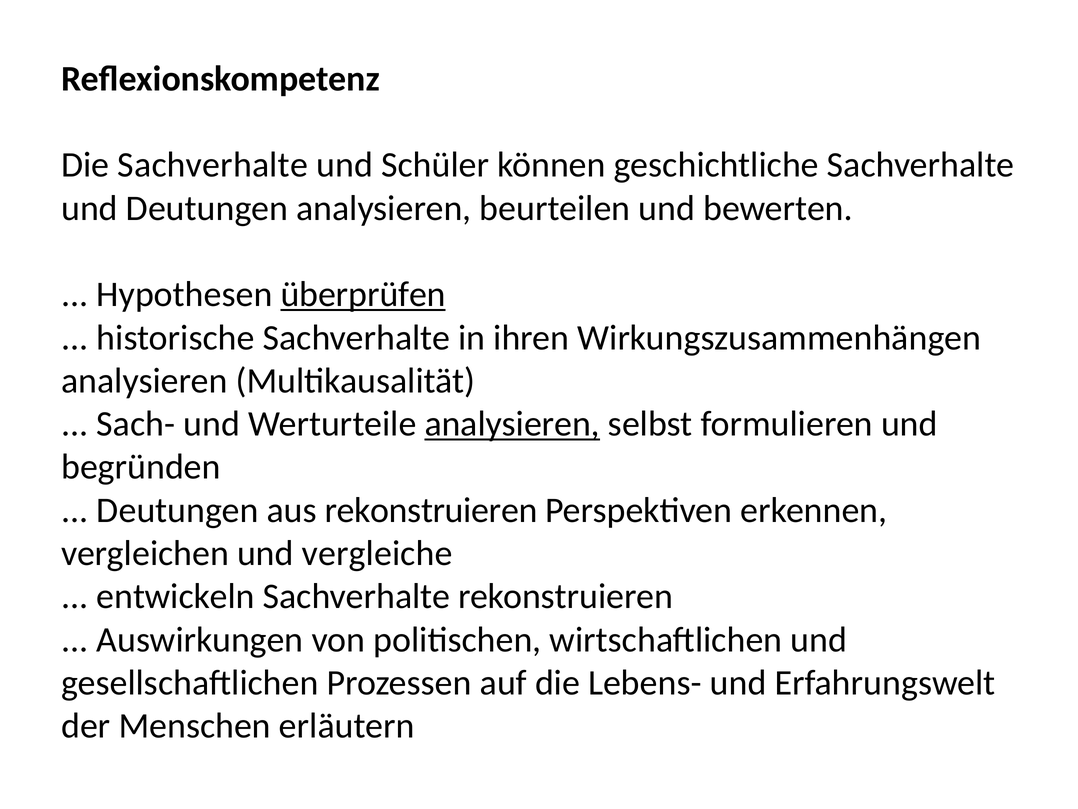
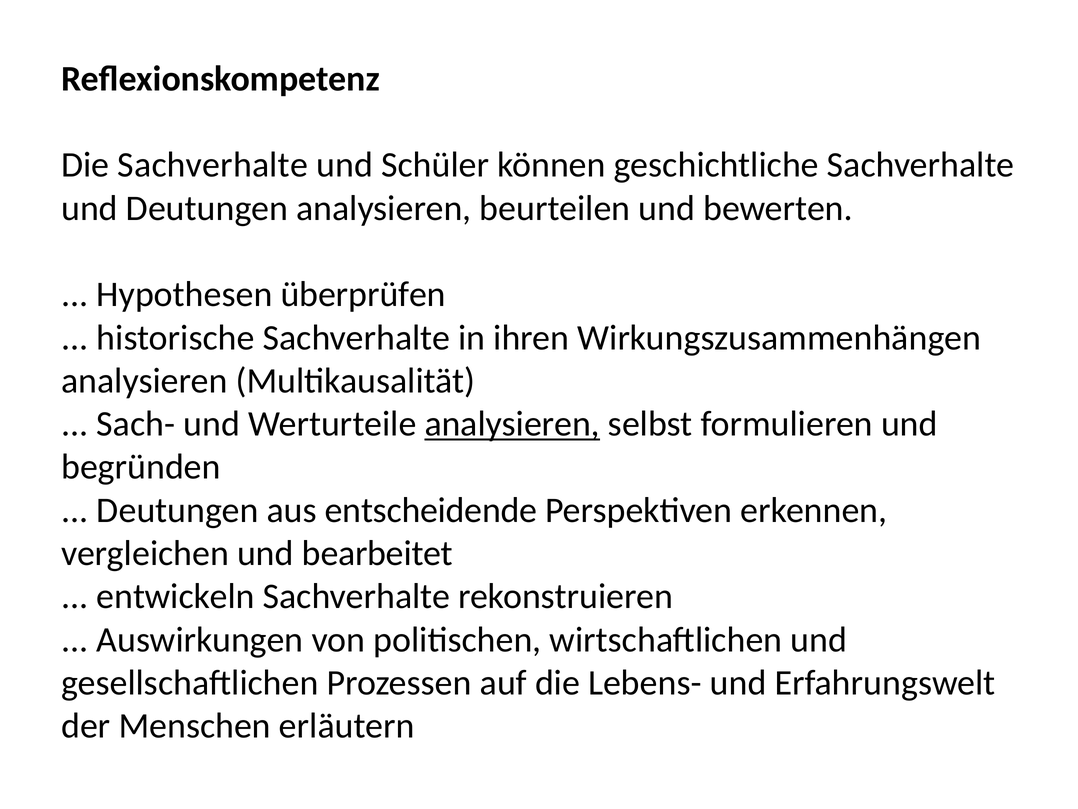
überprüfen underline: present -> none (363, 294)
aus rekonstruieren: rekonstruieren -> entscheidende (431, 510)
vergleiche: vergleiche -> bearbeitet (377, 553)
